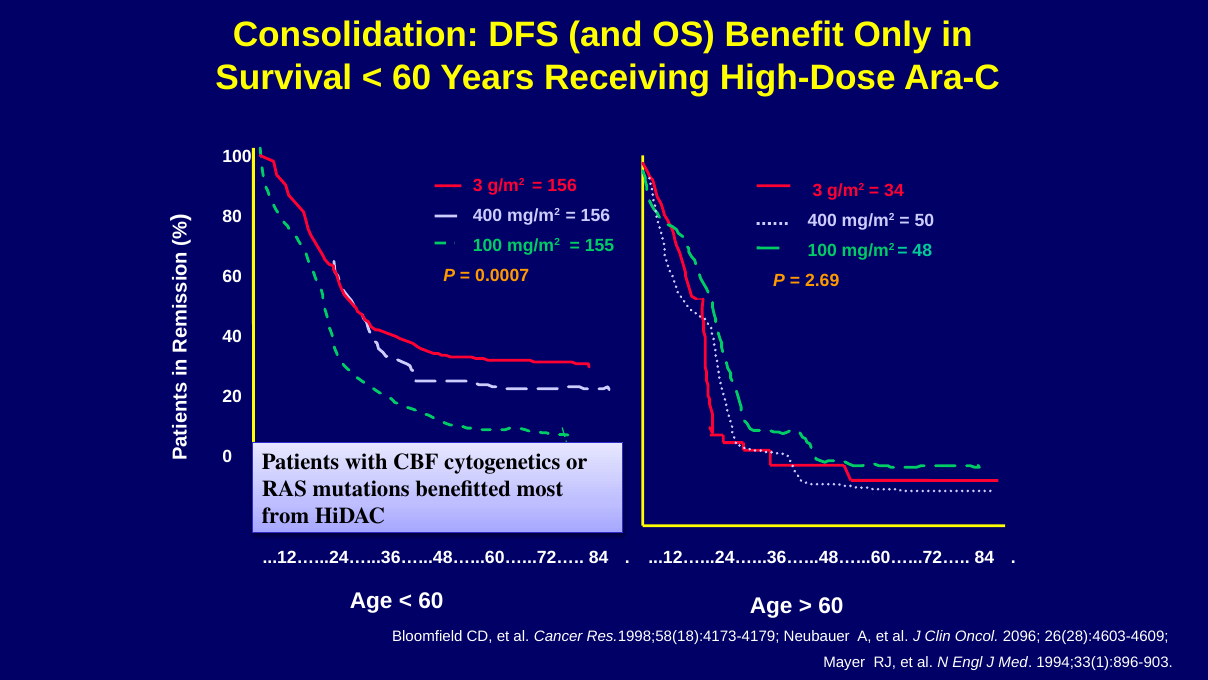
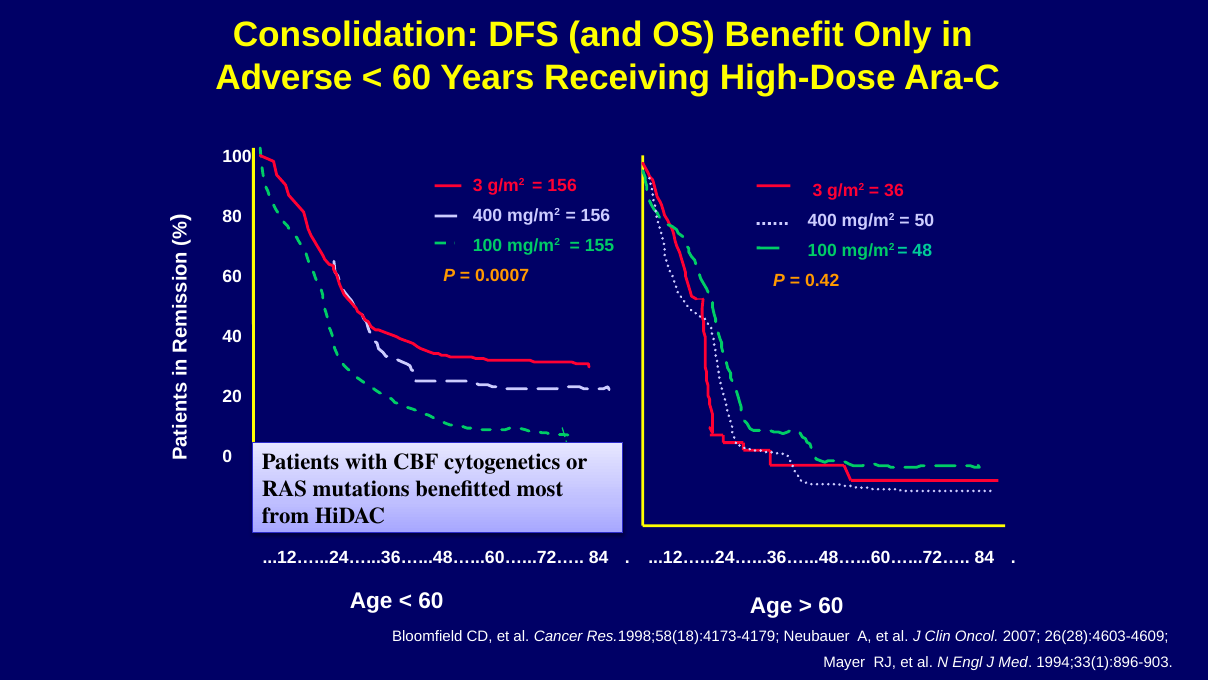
Survival: Survival -> Adverse (284, 78)
34: 34 -> 36 (894, 190)
2.69: 2.69 -> 0.42 (822, 280)
2096: 2096 -> 2007 (1022, 636)
